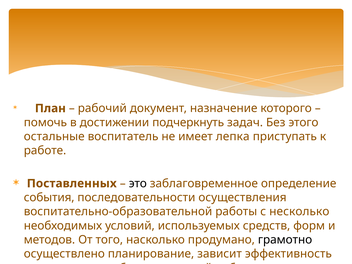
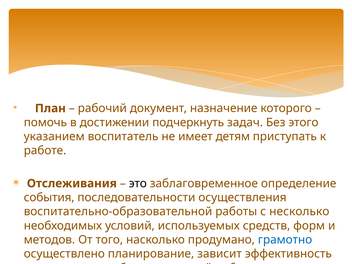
остальные: остальные -> указанием (54, 137)
лепка: лепка -> детям (233, 137)
Поставленных: Поставленных -> Отслеживания (72, 183)
грамотно colour: black -> blue (285, 240)
